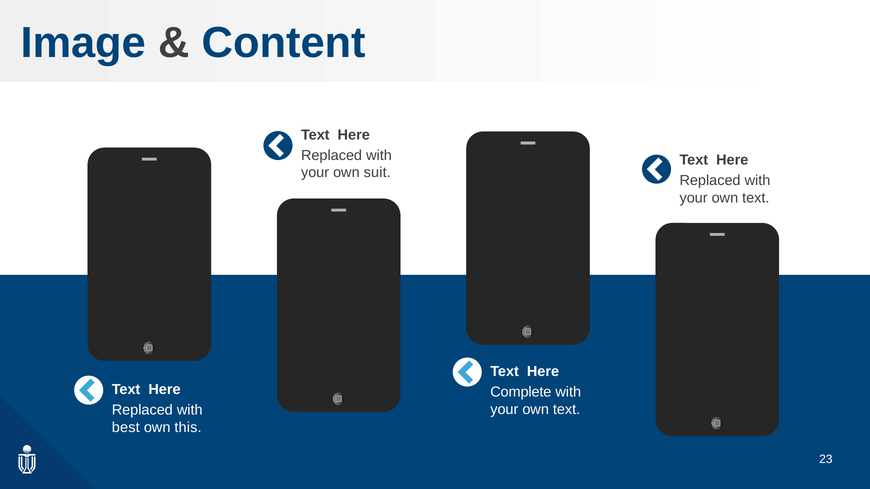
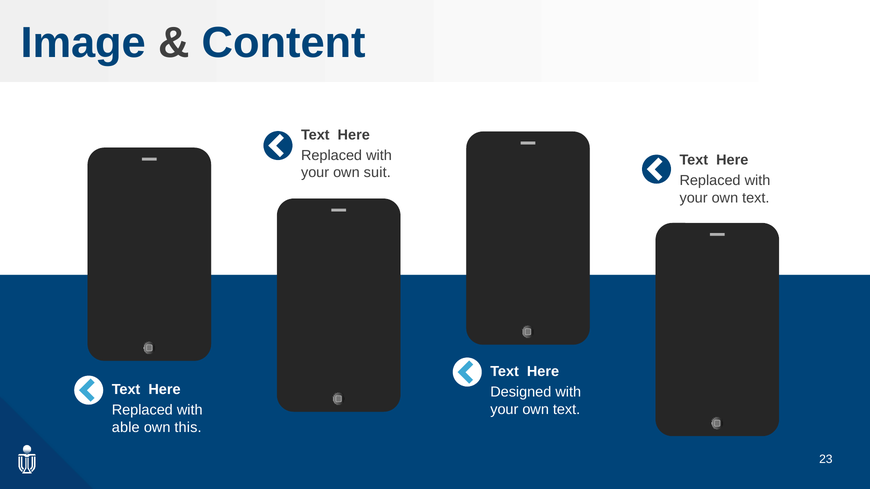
Complete: Complete -> Designed (521, 392)
best: best -> able (126, 428)
